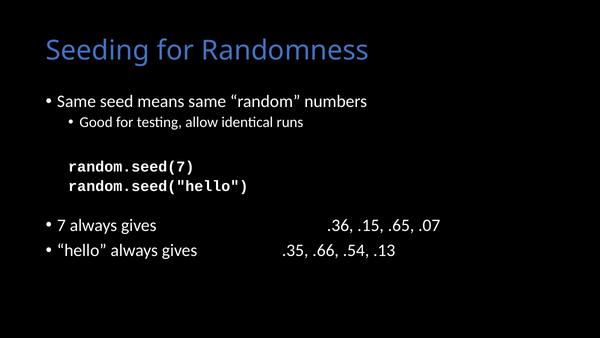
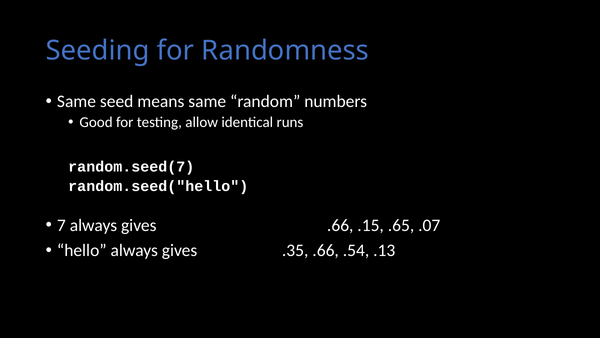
gives .36: .36 -> .66 (340, 225)
